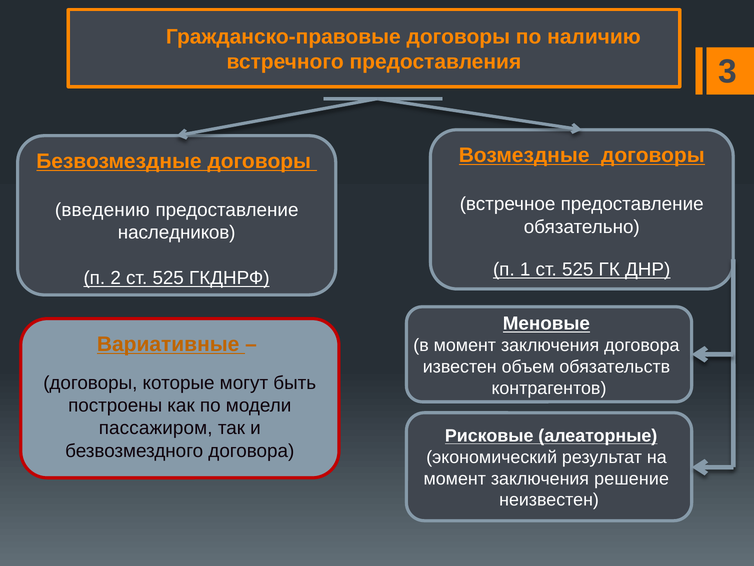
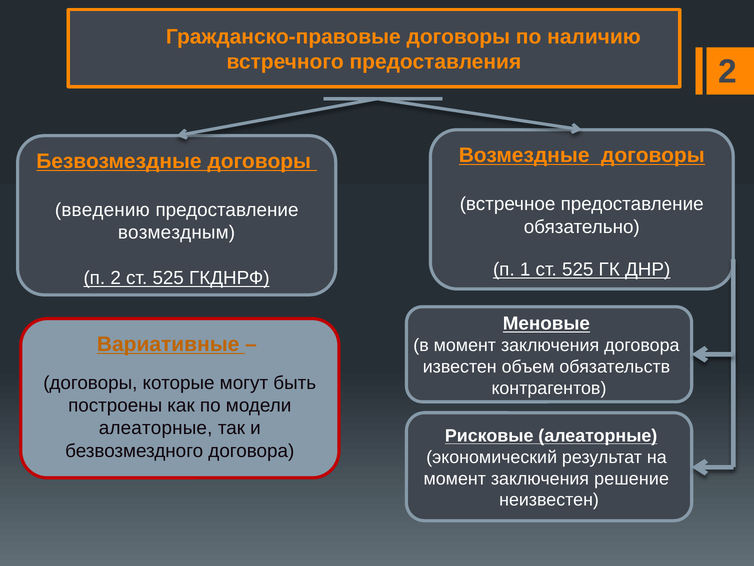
предоставления 3: 3 -> 2 (728, 71)
наследников: наследников -> возмездным (177, 233)
пассажиром: пассажиром -> алеаторные (156, 428)
